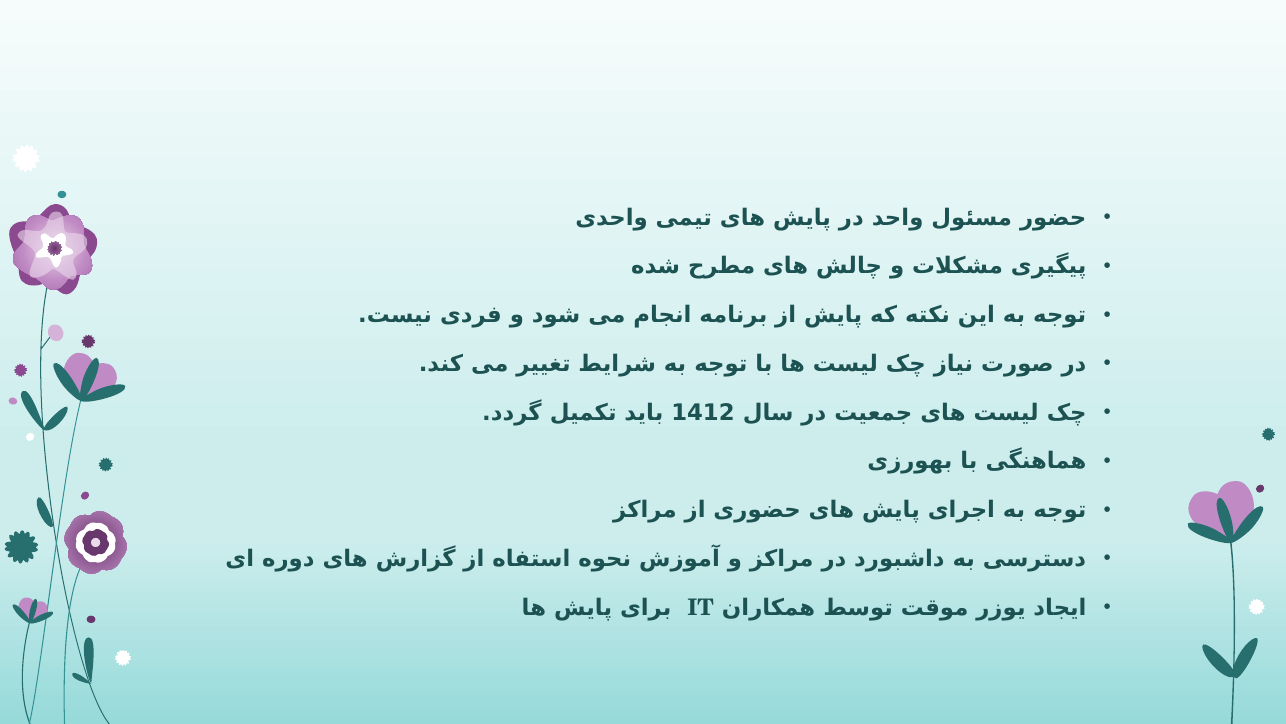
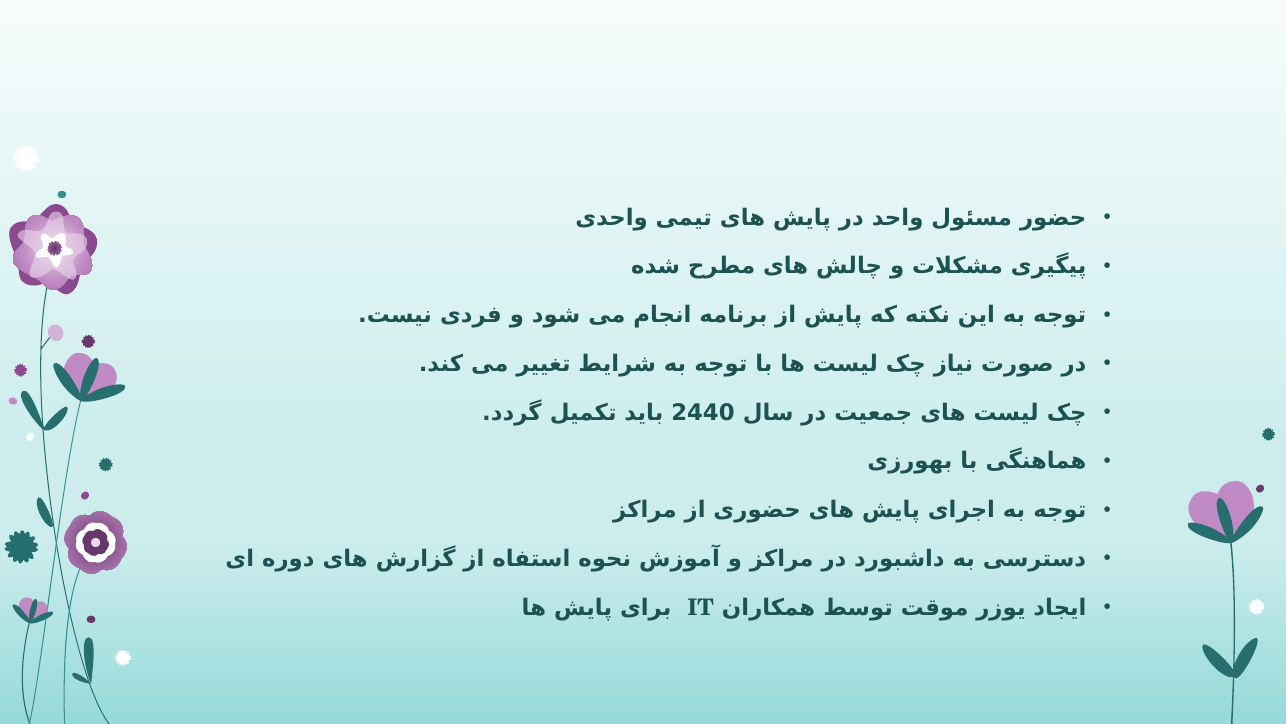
1412: 1412 -> 2440 (703, 412)
